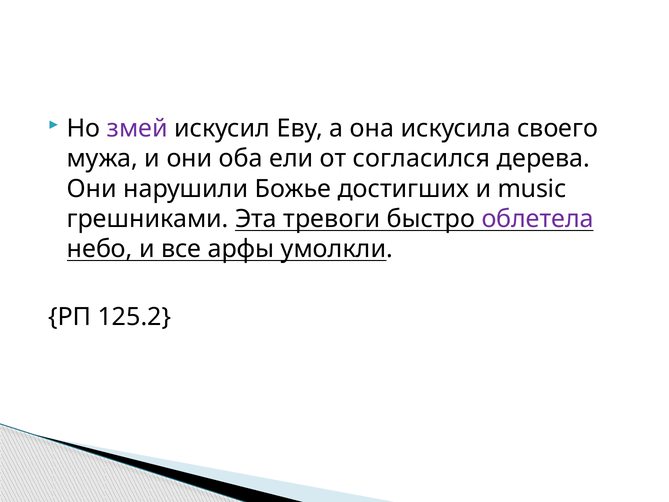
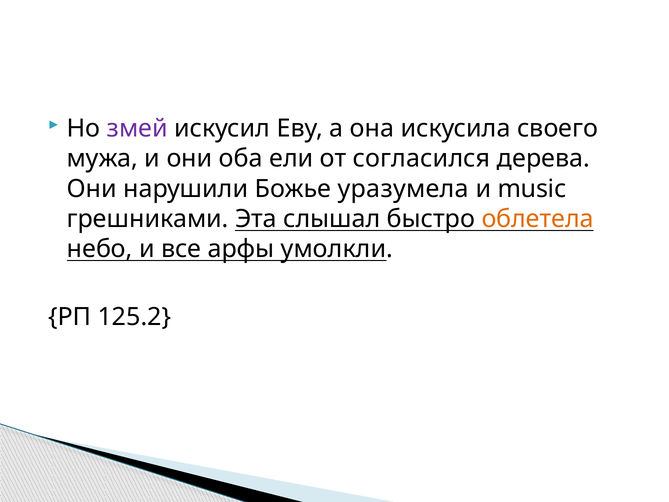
достигших: достигших -> уразумела (403, 189)
тревоги: тревоги -> слышал (332, 219)
облетела colour: purple -> orange (538, 219)
